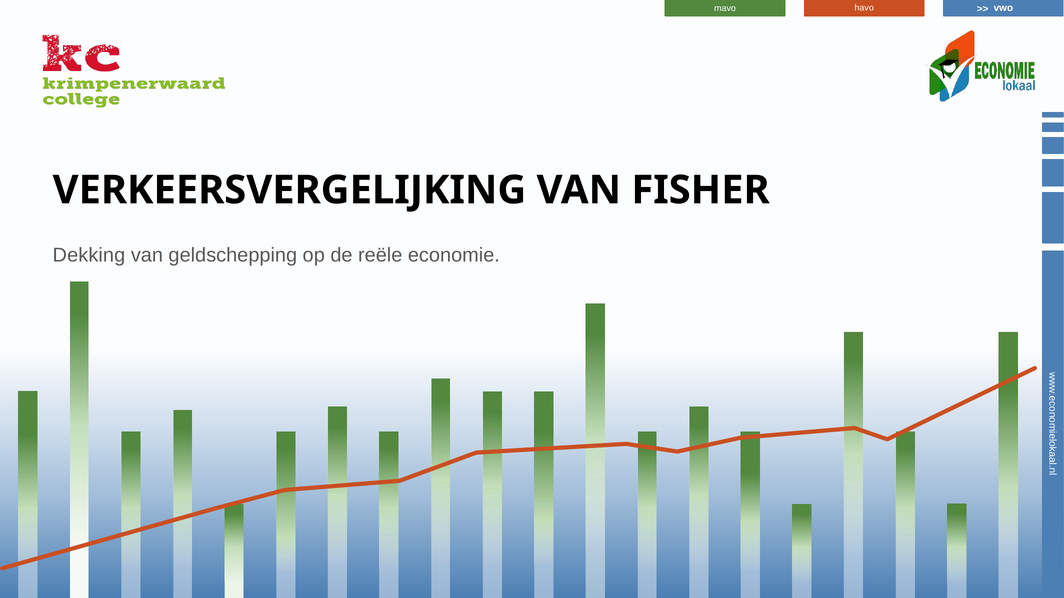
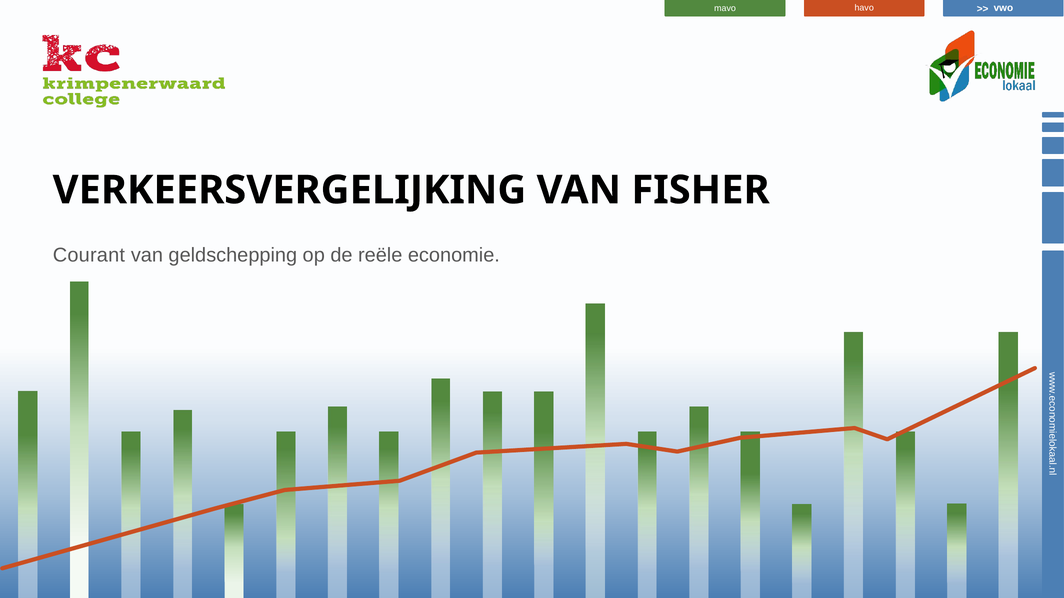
Dekking: Dekking -> Courant (89, 255)
